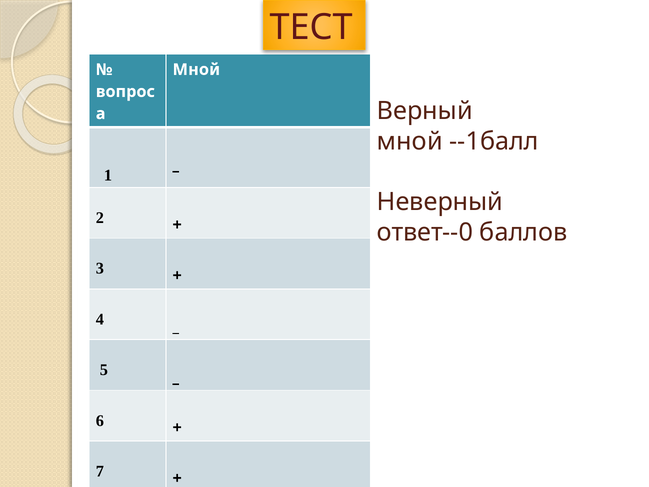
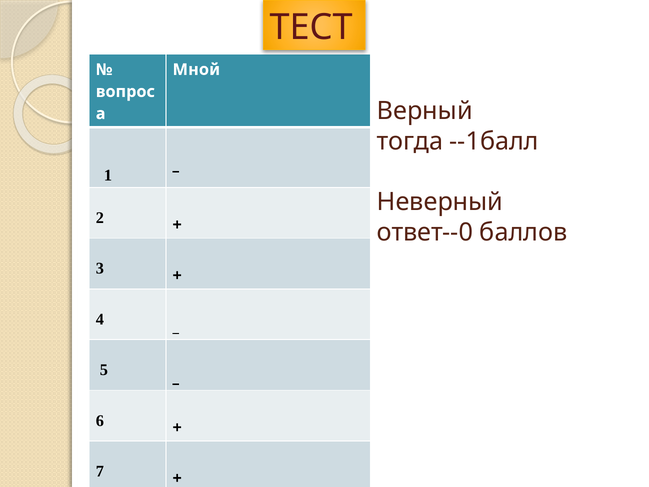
мной: мной -> тогда (410, 141)
